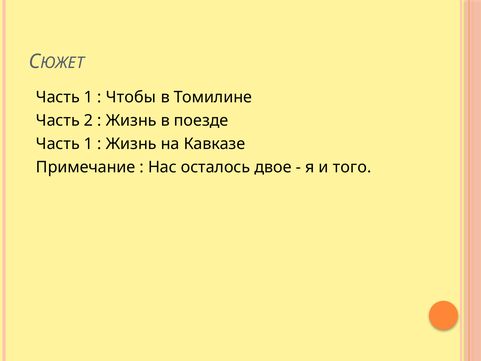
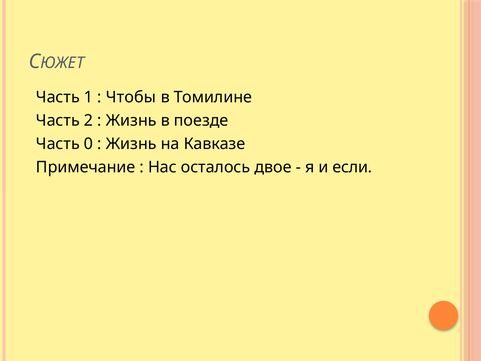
1: 1 -> 0 (89, 144)
того: того -> если (352, 167)
